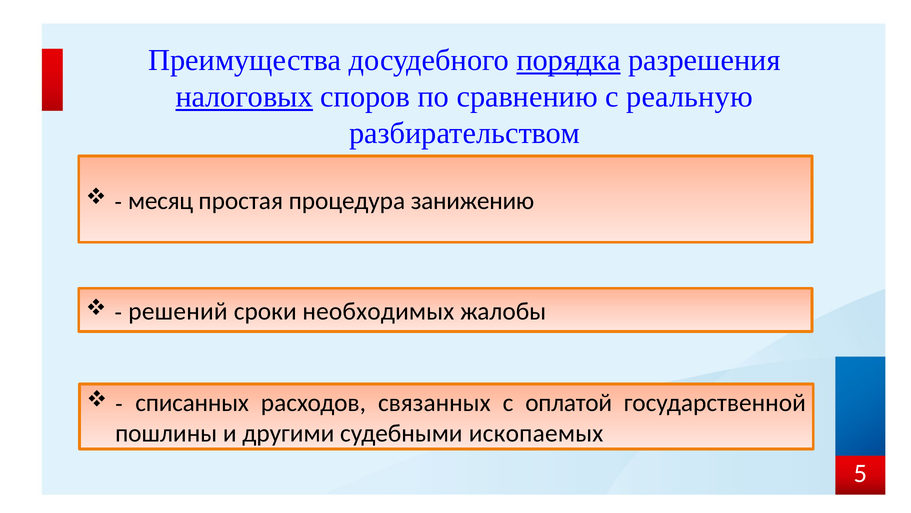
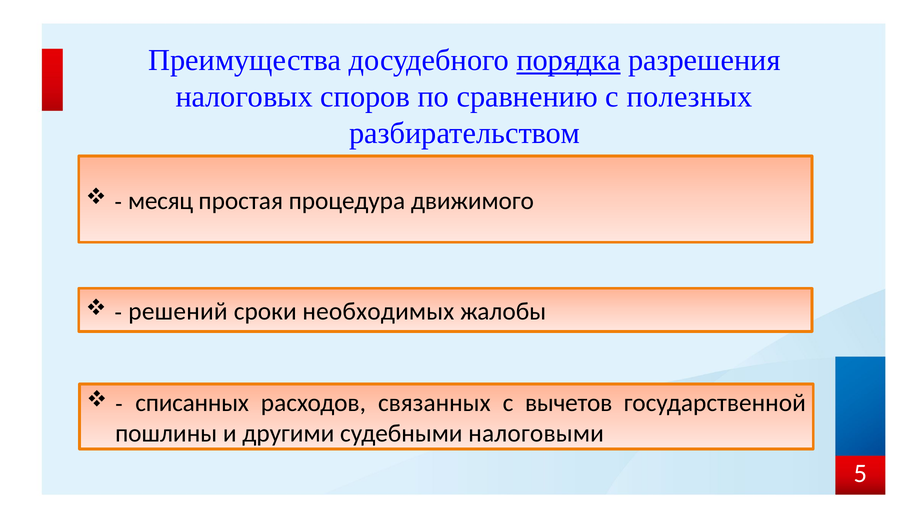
налоговых underline: present -> none (244, 97)
реальную: реальную -> полезных (690, 97)
занижению: занижению -> движимого (472, 201)
оплатой: оплатой -> вычетов (569, 403)
ископаемых: ископаемых -> налоговыми (536, 433)
